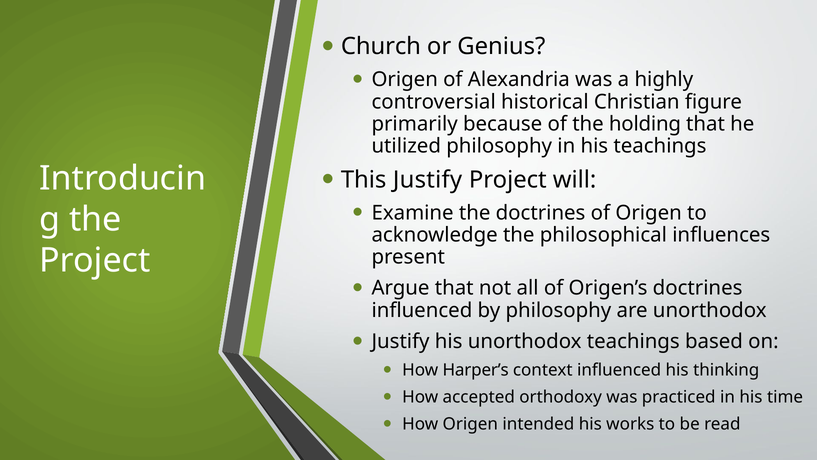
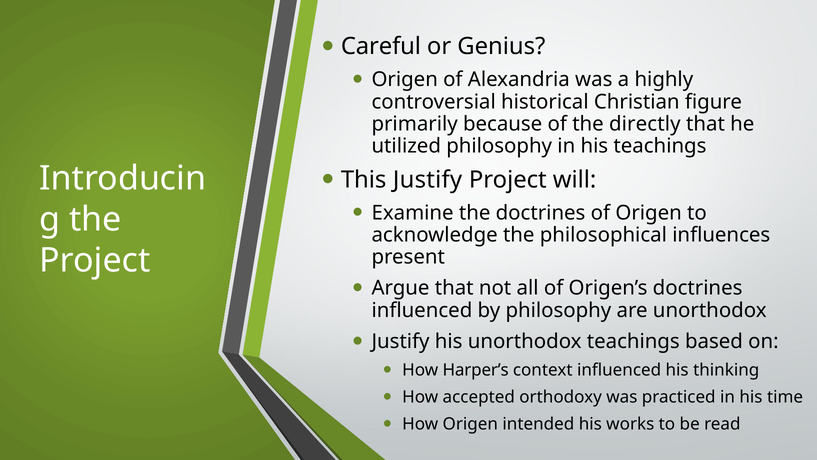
Church: Church -> Careful (381, 47)
holding: holding -> directly (645, 124)
